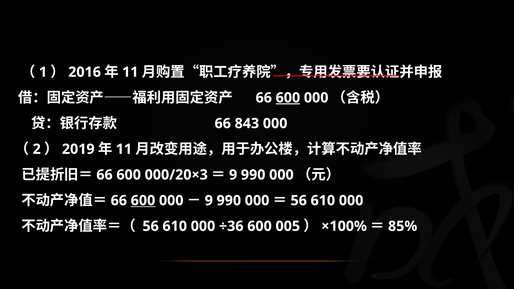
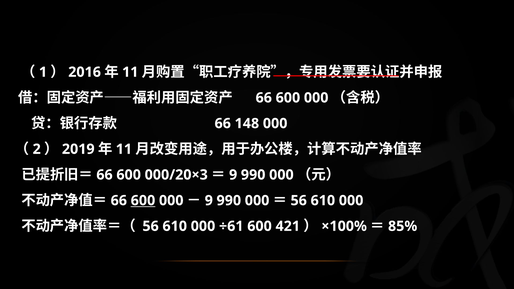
600 underline: present -> none (288, 98)
843: 843 -> 148 (247, 124)
÷36: ÷36 -> ÷61 (231, 226)
005: 005 -> 421 (288, 226)
